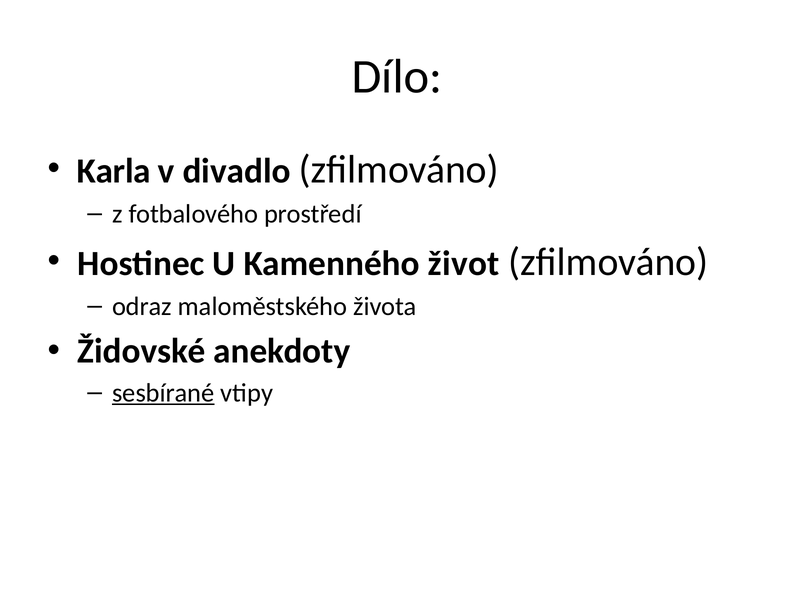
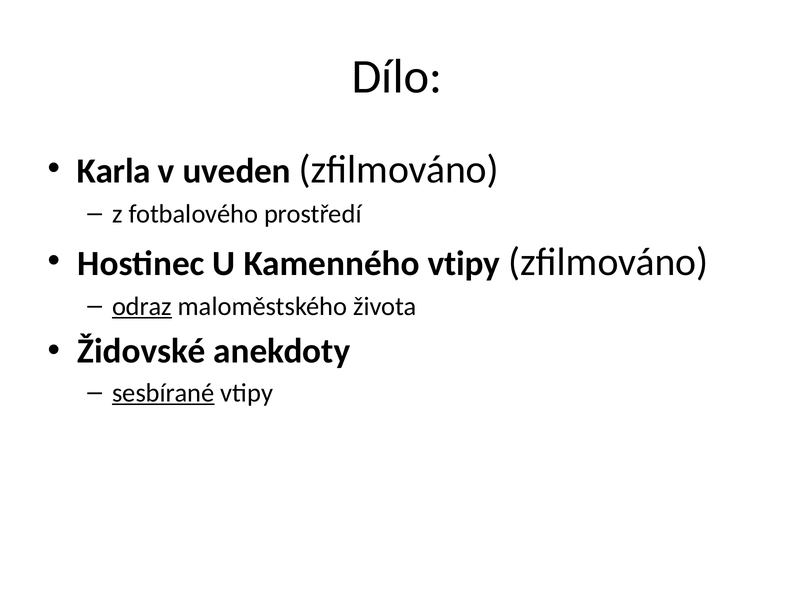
divadlo: divadlo -> uveden (237, 171)
Kamenného život: život -> vtipy (464, 264)
odraz underline: none -> present (142, 306)
